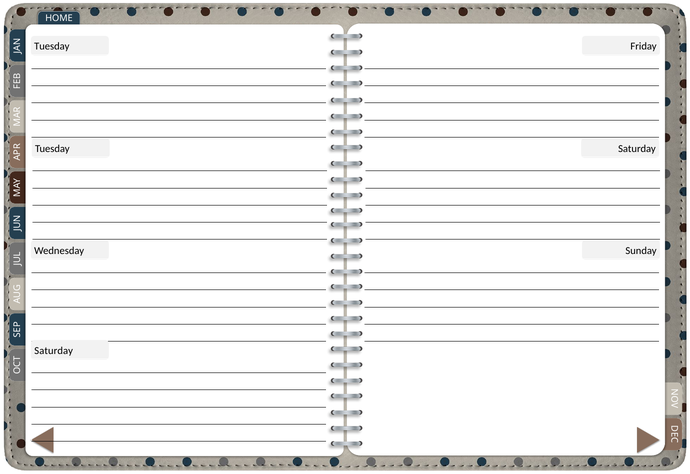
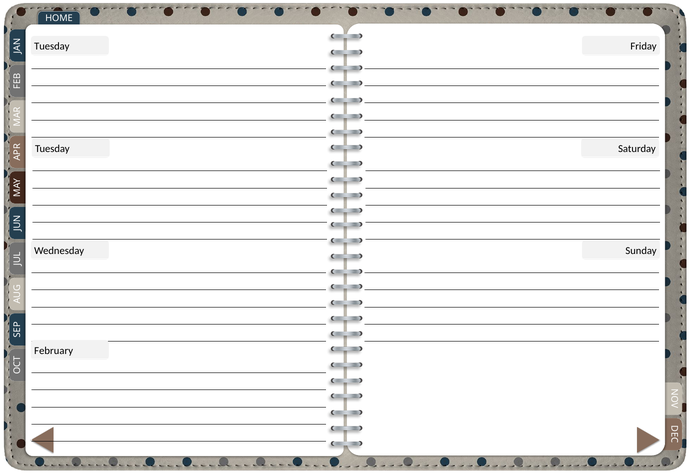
Saturday: Saturday -> February (54, 351)
